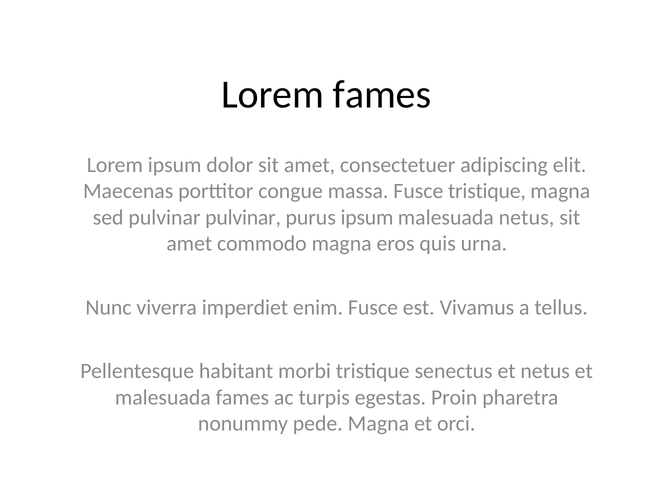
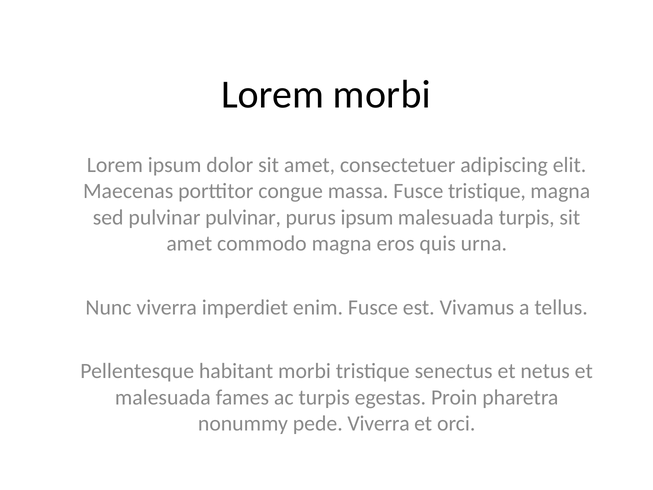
Lorem fames: fames -> morbi (382, 94)
malesuada netus: netus -> turpis (527, 217)
pede Magna: Magna -> Viverra (379, 423)
